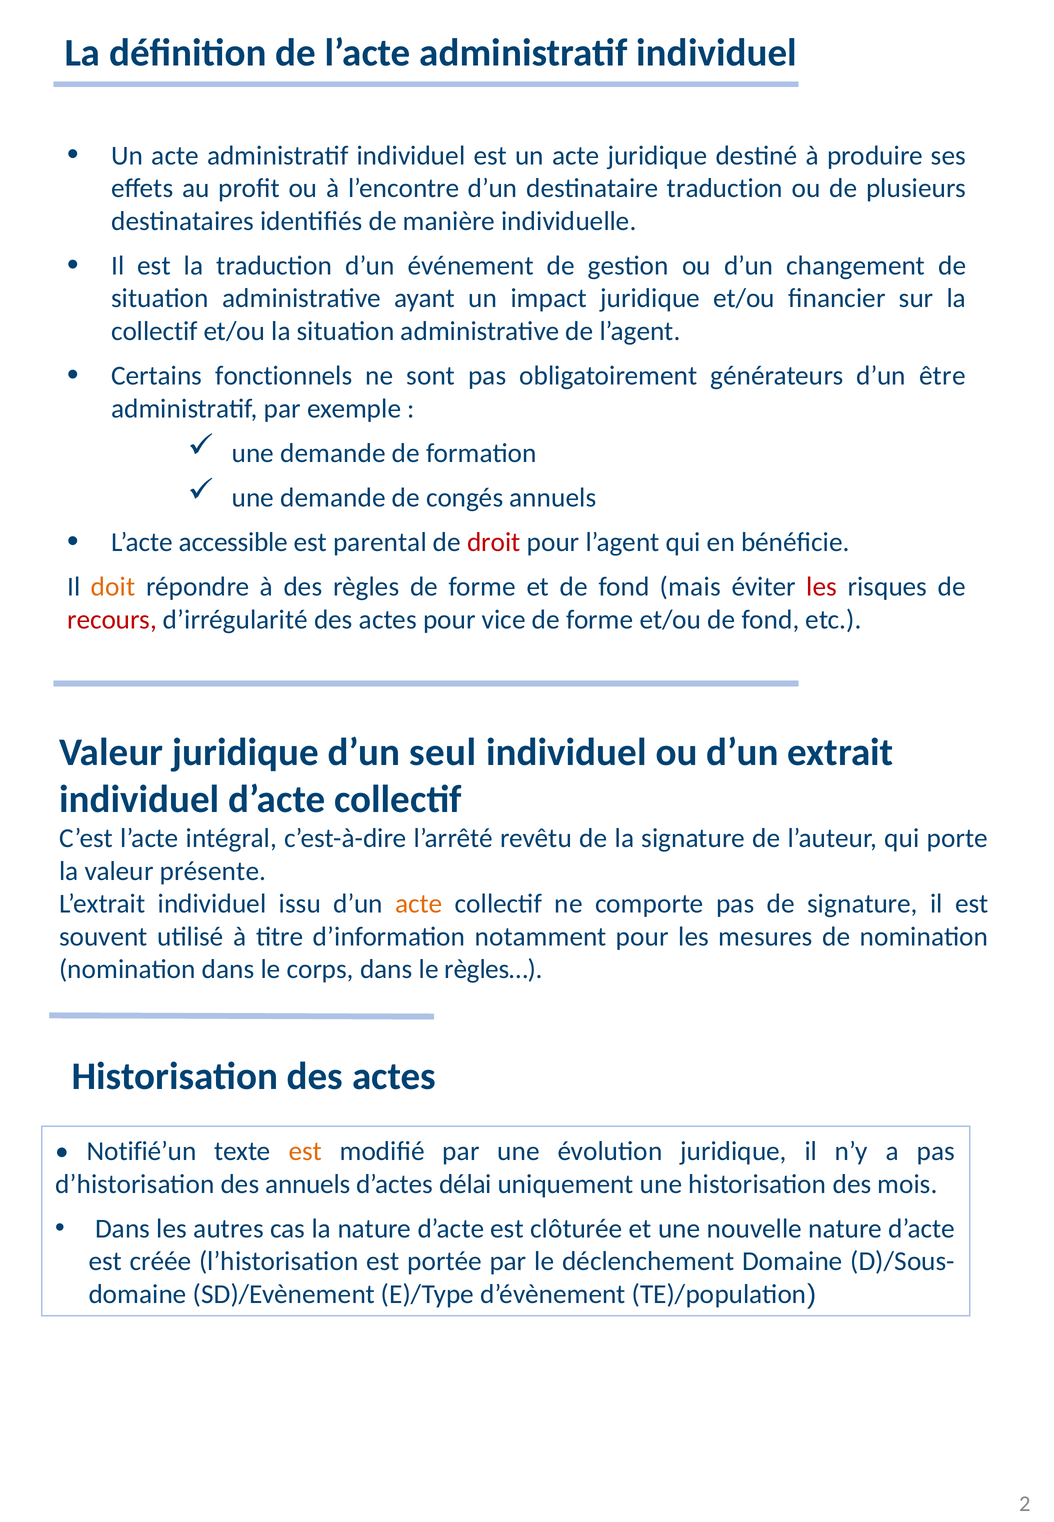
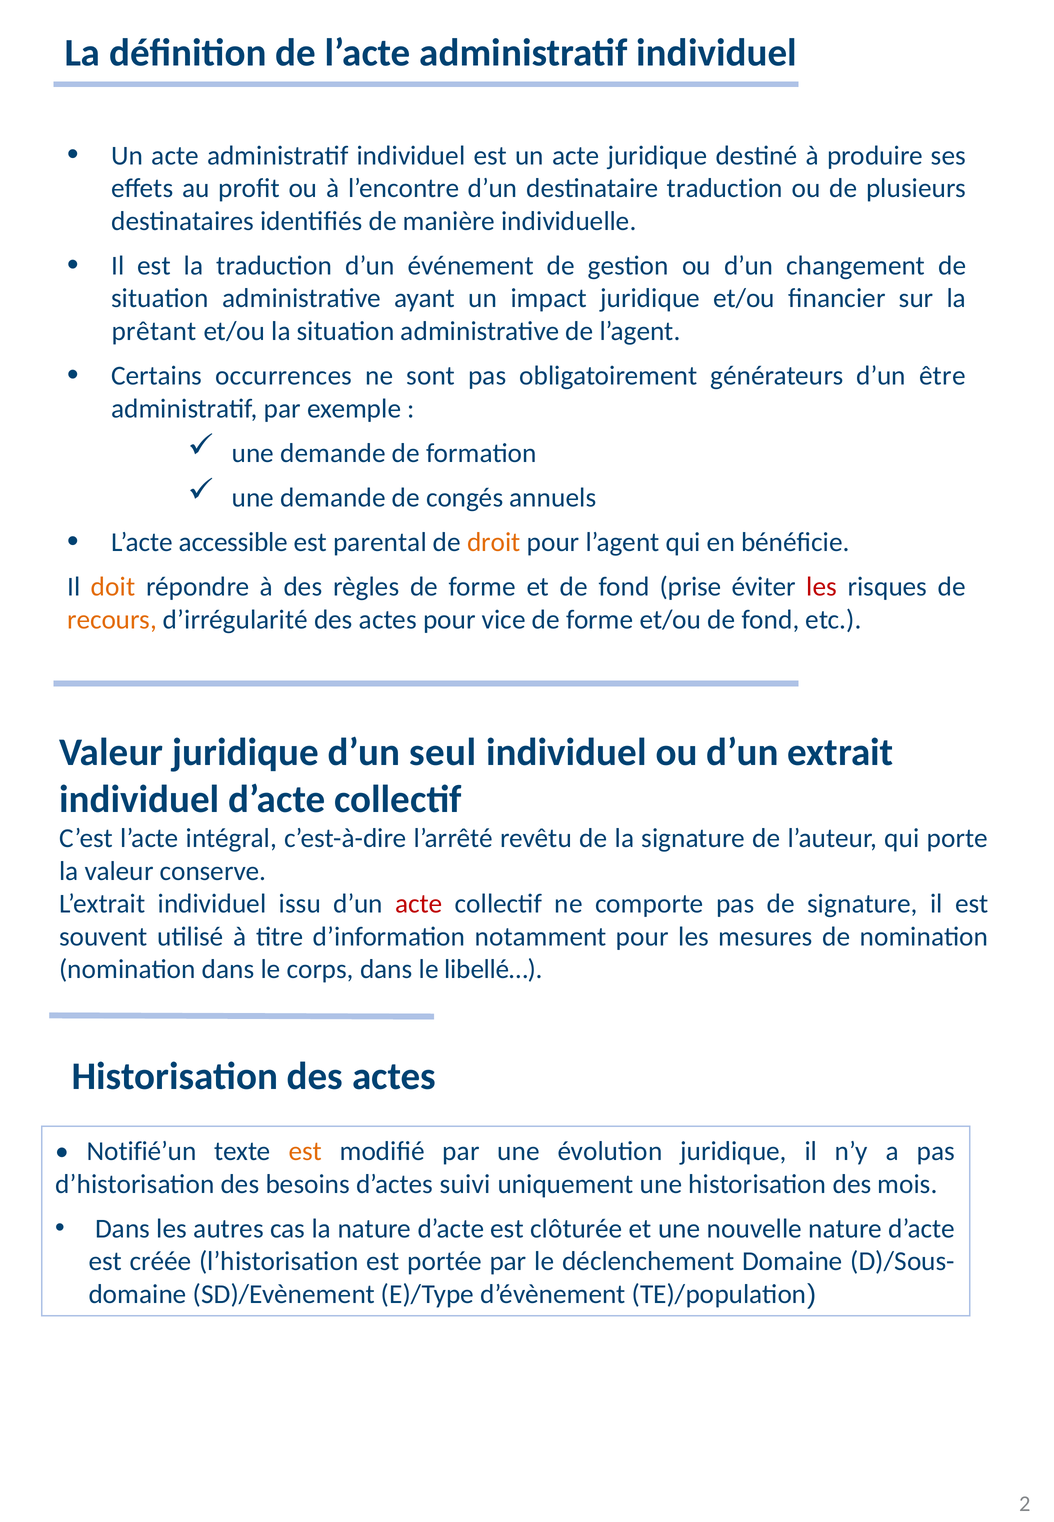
collectif: collectif -> prêtant (154, 331)
fonctionnels: fonctionnels -> occurrences (284, 376)
droit colour: red -> orange (494, 542)
mais: mais -> prise (691, 587)
recours colour: red -> orange (112, 620)
présente: présente -> conserve (213, 871)
acte colour: orange -> red (419, 904)
règles…: règles… -> libellé… (494, 970)
des annuels: annuels -> besoins (308, 1184)
délai: délai -> suivi (465, 1184)
